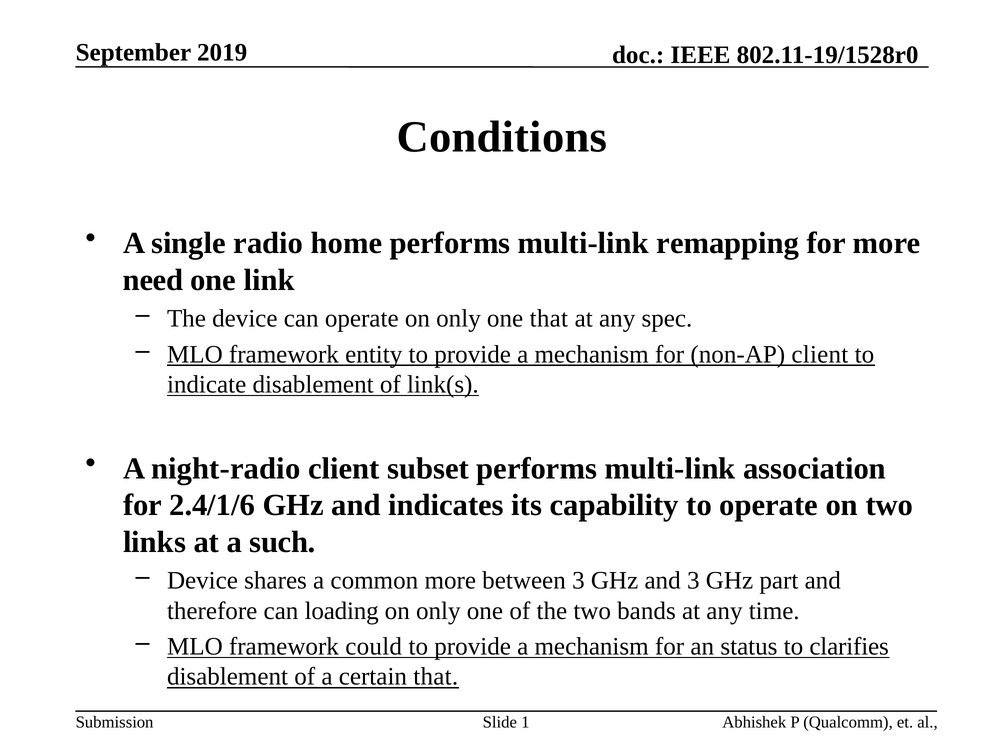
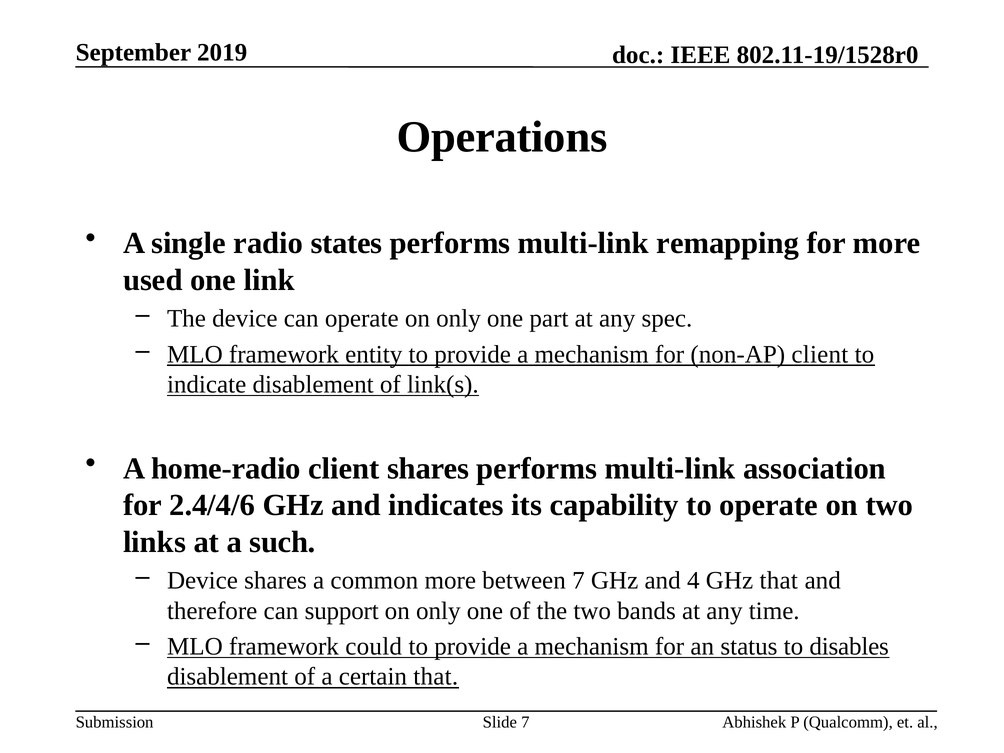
Conditions: Conditions -> Operations (502, 137)
home: home -> states (347, 243)
need: need -> used (153, 280)
one that: that -> part (549, 319)
night-radio: night-radio -> home-radio (226, 468)
client subset: subset -> shares (428, 468)
2.4/1/6: 2.4/1/6 -> 2.4/4/6 (212, 505)
between 3: 3 -> 7 (578, 581)
and 3: 3 -> 4 (693, 581)
GHz part: part -> that (779, 581)
loading: loading -> support (342, 611)
clarifies: clarifies -> disables (849, 646)
Slide 1: 1 -> 7 (525, 722)
